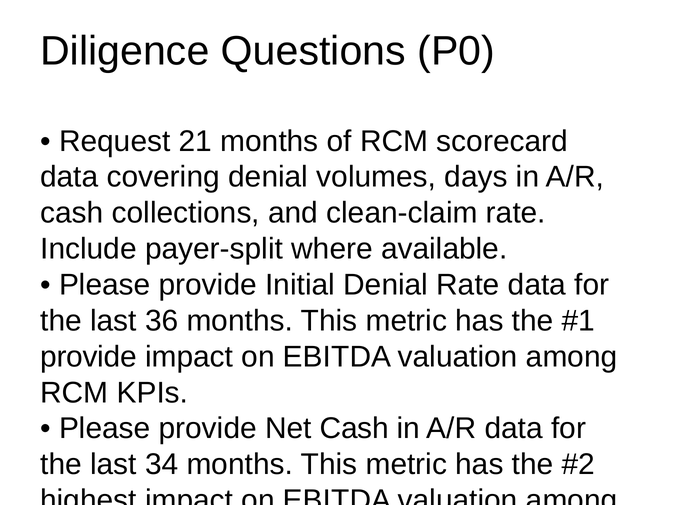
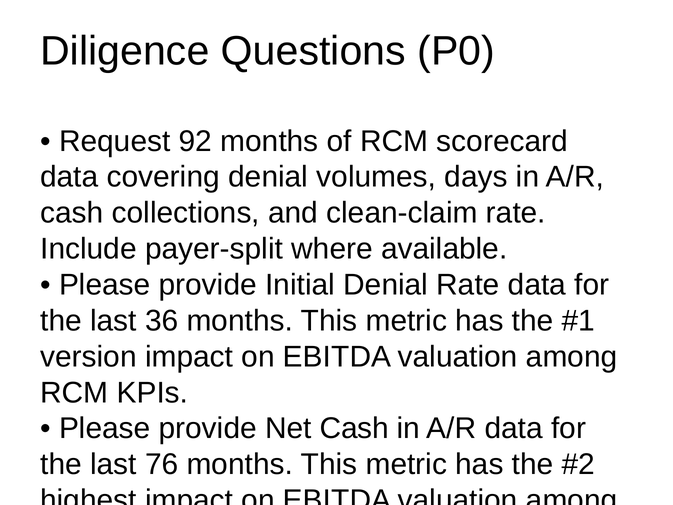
21: 21 -> 92 (195, 141)
provide: provide -> version (88, 357)
34: 34 -> 76 (162, 464)
